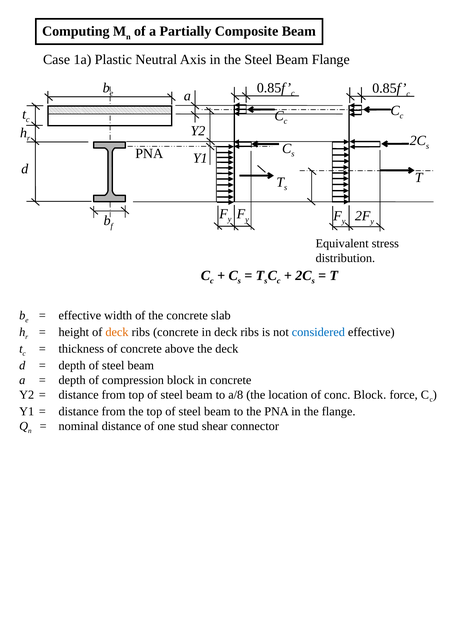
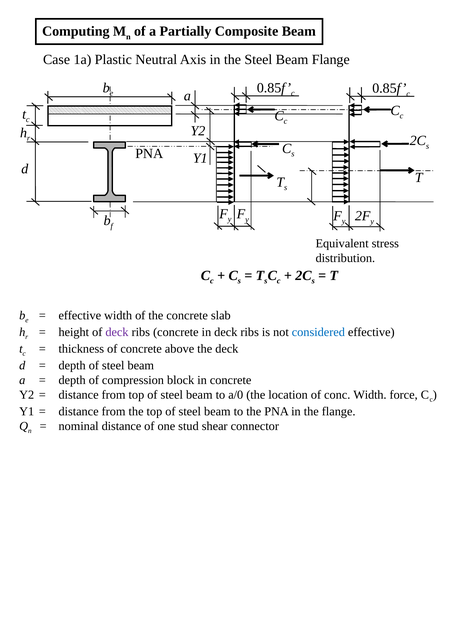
deck colour: orange -> purple (117, 332)
a/8: a/8 -> a/0 (236, 395)
conc Block: Block -> Width (370, 395)
